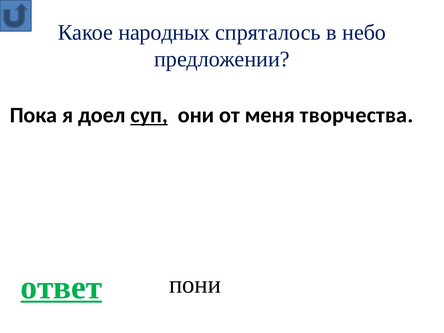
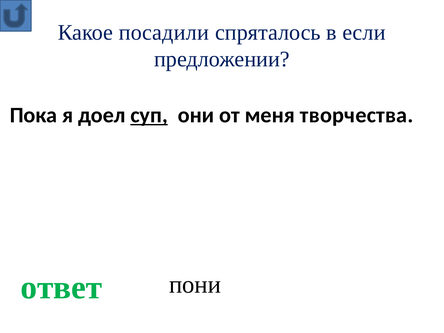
народных: народных -> посадили (164, 32)
небо: небо -> если (364, 32)
ответ underline: present -> none (61, 287)
